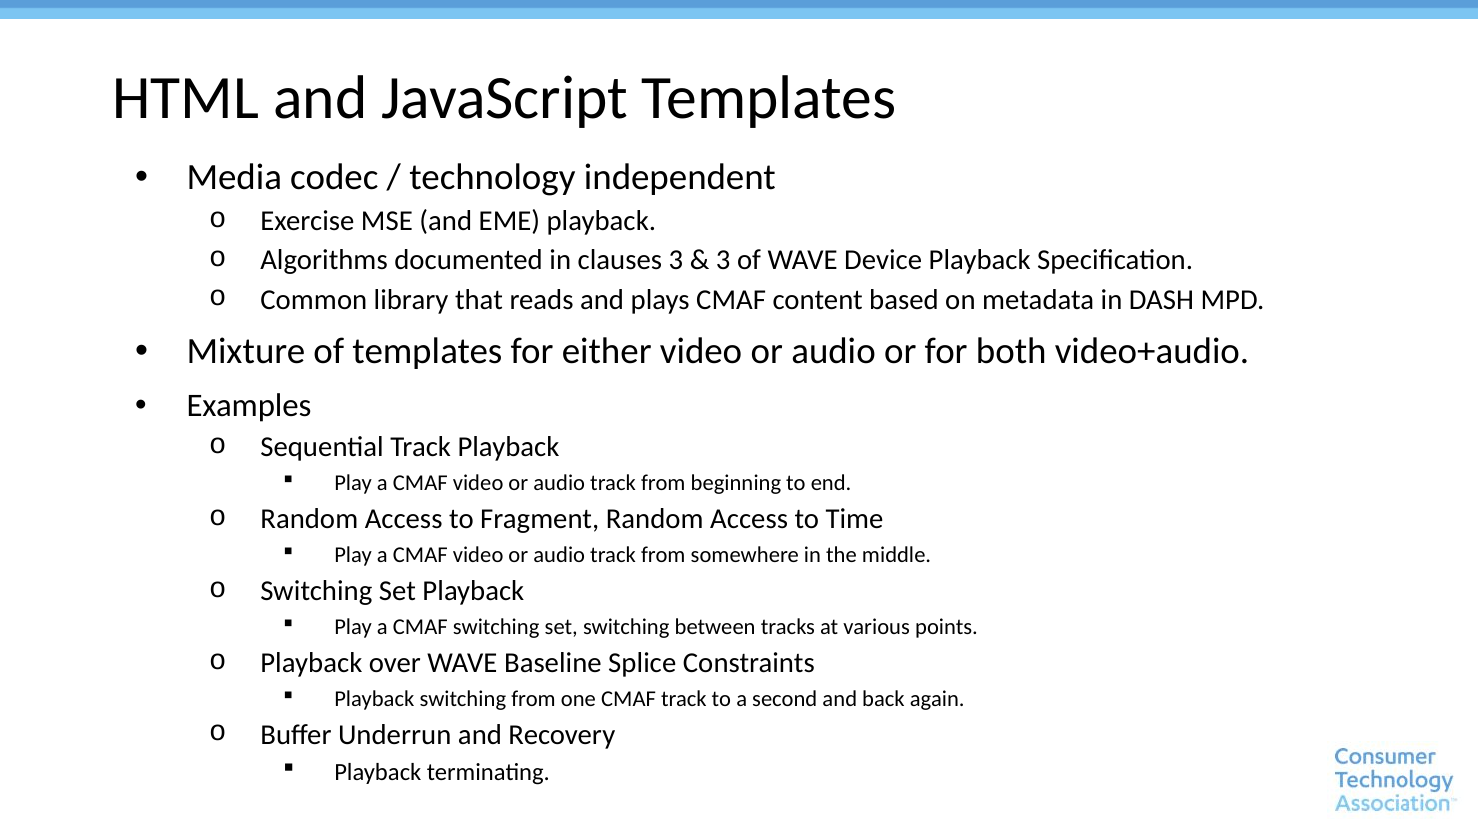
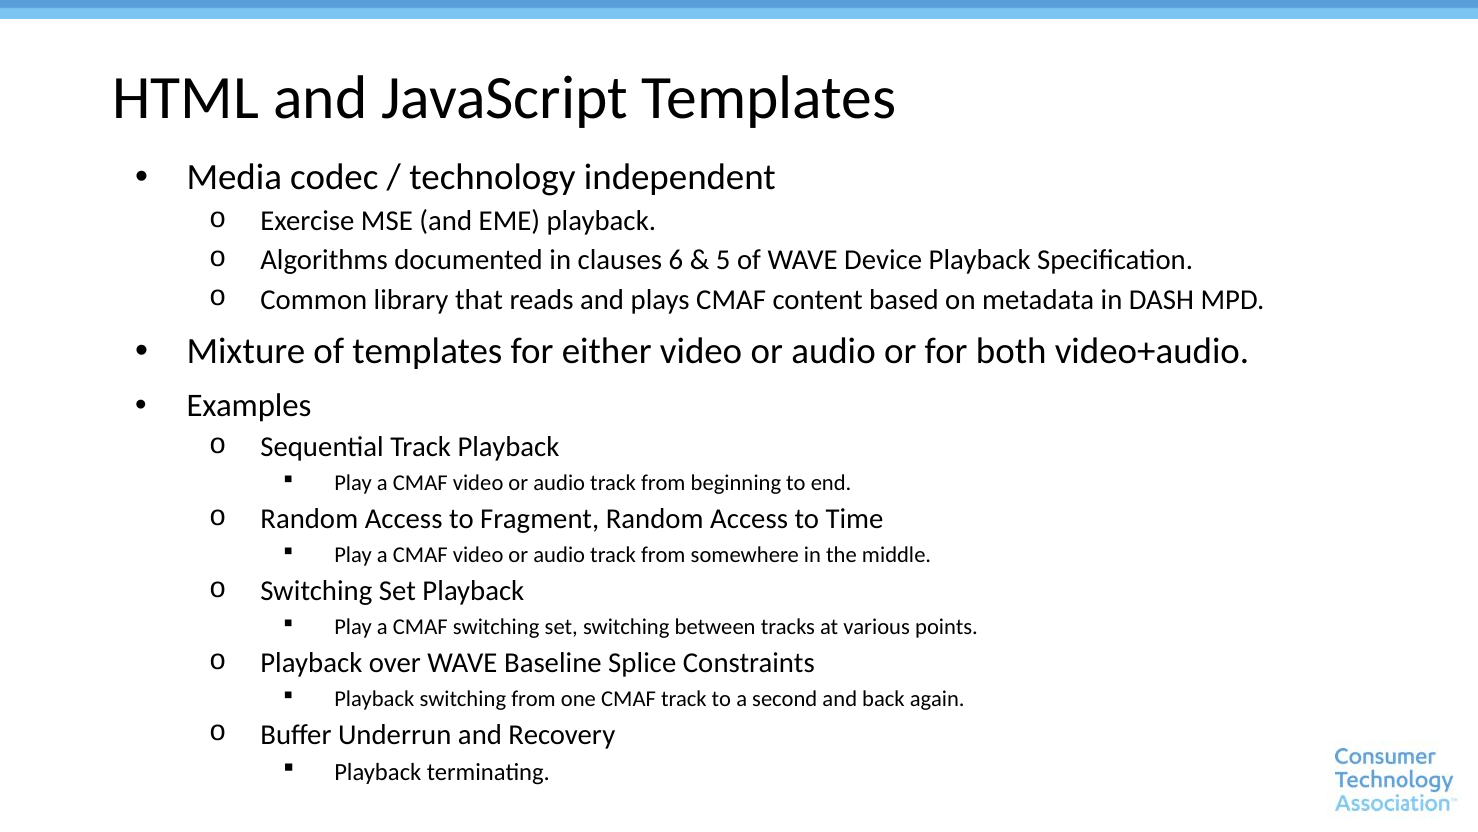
clauses 3: 3 -> 6 (676, 260)
3: 3 -> 5 (723, 260)
